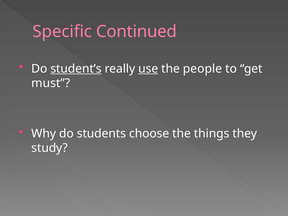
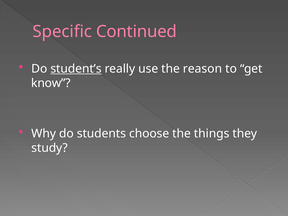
use underline: present -> none (148, 69)
people: people -> reason (203, 69)
must: must -> know (51, 83)
